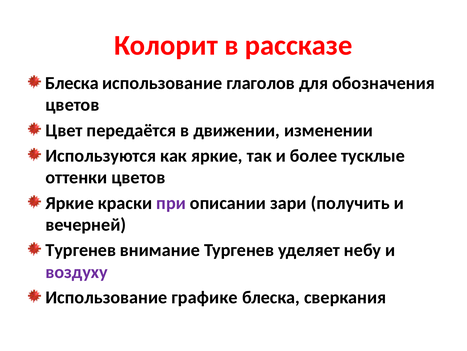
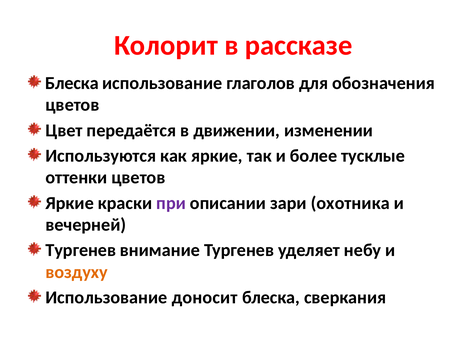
получить: получить -> охотника (350, 203)
воздуху colour: purple -> orange (77, 272)
графике: графике -> доносит (205, 297)
